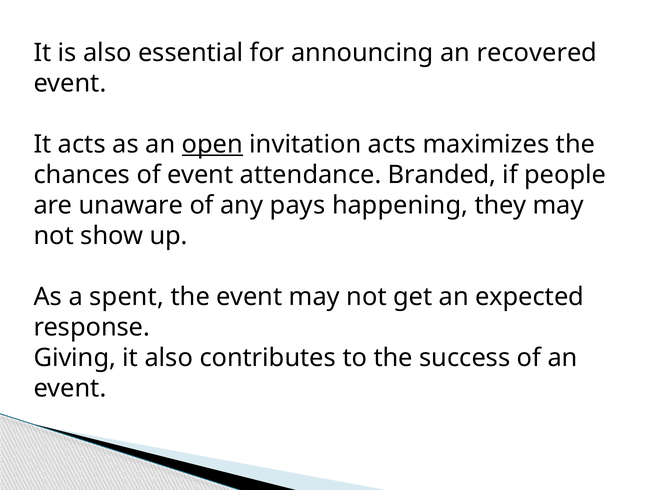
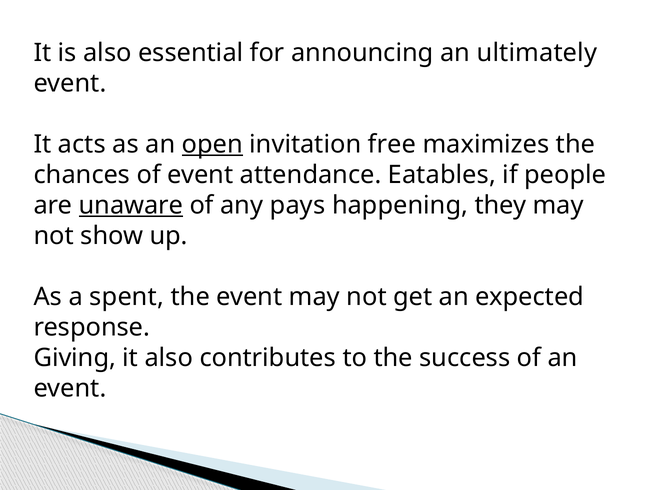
recovered: recovered -> ultimately (537, 53)
invitation acts: acts -> free (392, 145)
Branded: Branded -> Eatables (442, 175)
unaware underline: none -> present (131, 206)
